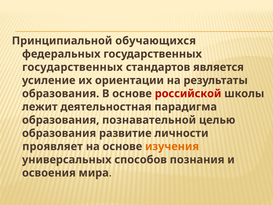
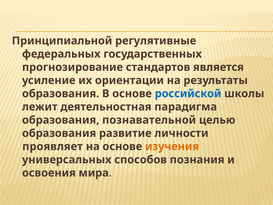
обучающихся: обучающихся -> регулятивные (156, 41)
государственных: государственных -> прогнозирование (72, 67)
российской colour: red -> blue (188, 94)
